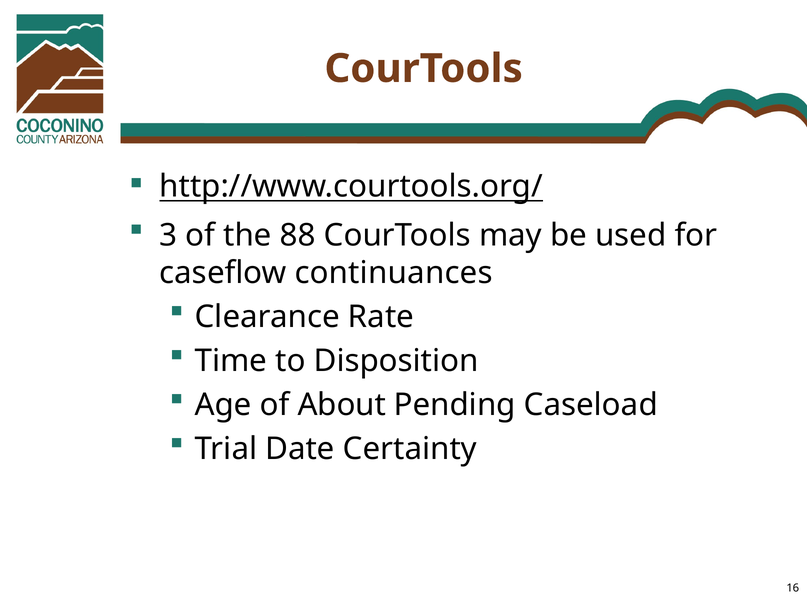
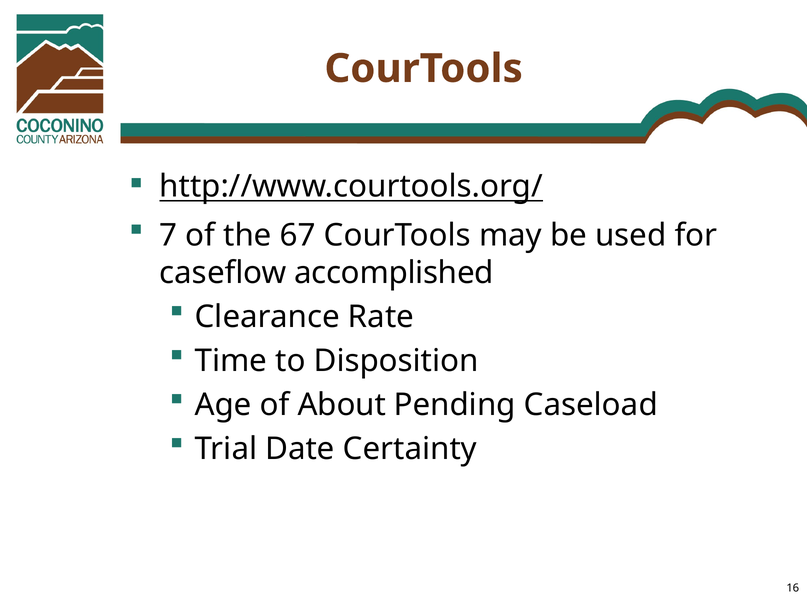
3: 3 -> 7 (168, 235)
88: 88 -> 67 (298, 235)
continuances: continuances -> accomplished (394, 273)
